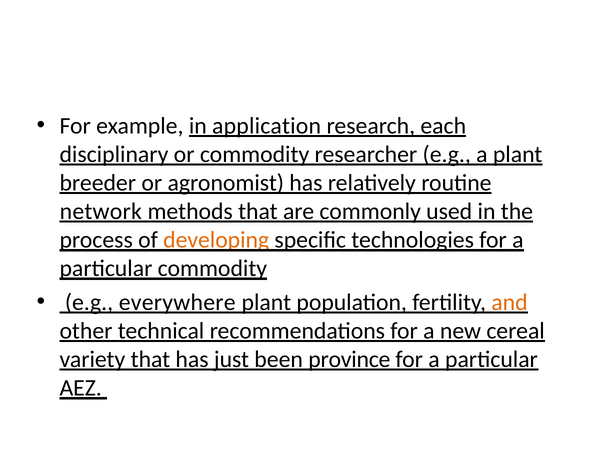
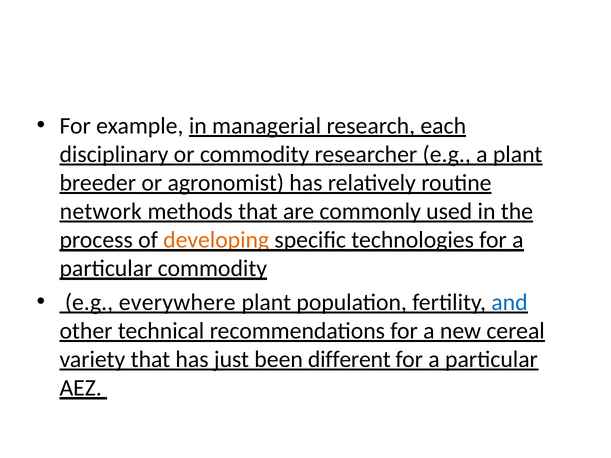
application: application -> managerial (267, 126)
and colour: orange -> blue (509, 303)
province: province -> different (349, 360)
